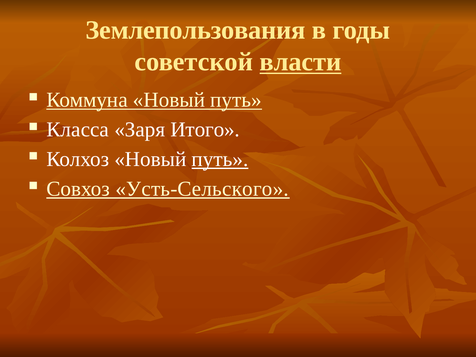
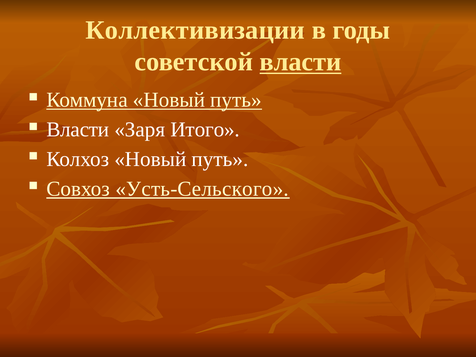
Землепользования: Землепользования -> Коллективизации (195, 30)
Класса: Класса -> Власти (78, 129)
путь underline: present -> none (220, 159)
